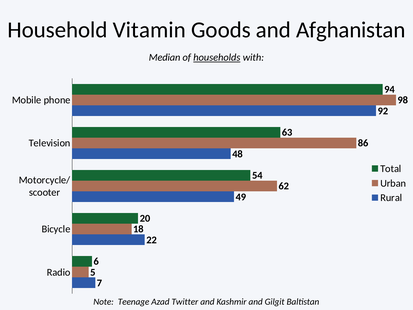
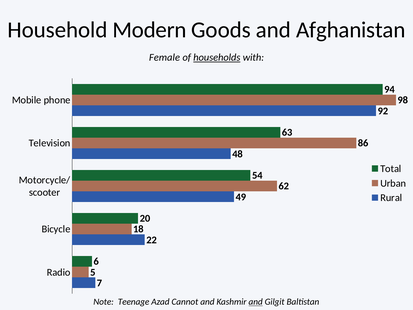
Vitamin: Vitamin -> Modern (150, 30)
Median: Median -> Female (164, 58)
Twitter: Twitter -> Cannot (185, 302)
and underline: none -> present (256, 302)
